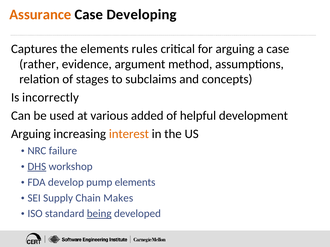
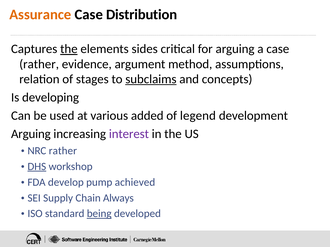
Developing: Developing -> Distribution (142, 15)
the underline: none -> present (69, 49)
rules: rules -> sides (145, 49)
subclaims underline: none -> present (151, 79)
incorrectly: incorrectly -> developing (51, 98)
helpful: helpful -> legend (198, 116)
interest colour: orange -> purple (129, 134)
NRC failure: failure -> rather (63, 151)
pump elements: elements -> achieved (135, 183)
Makes: Makes -> Always (118, 198)
